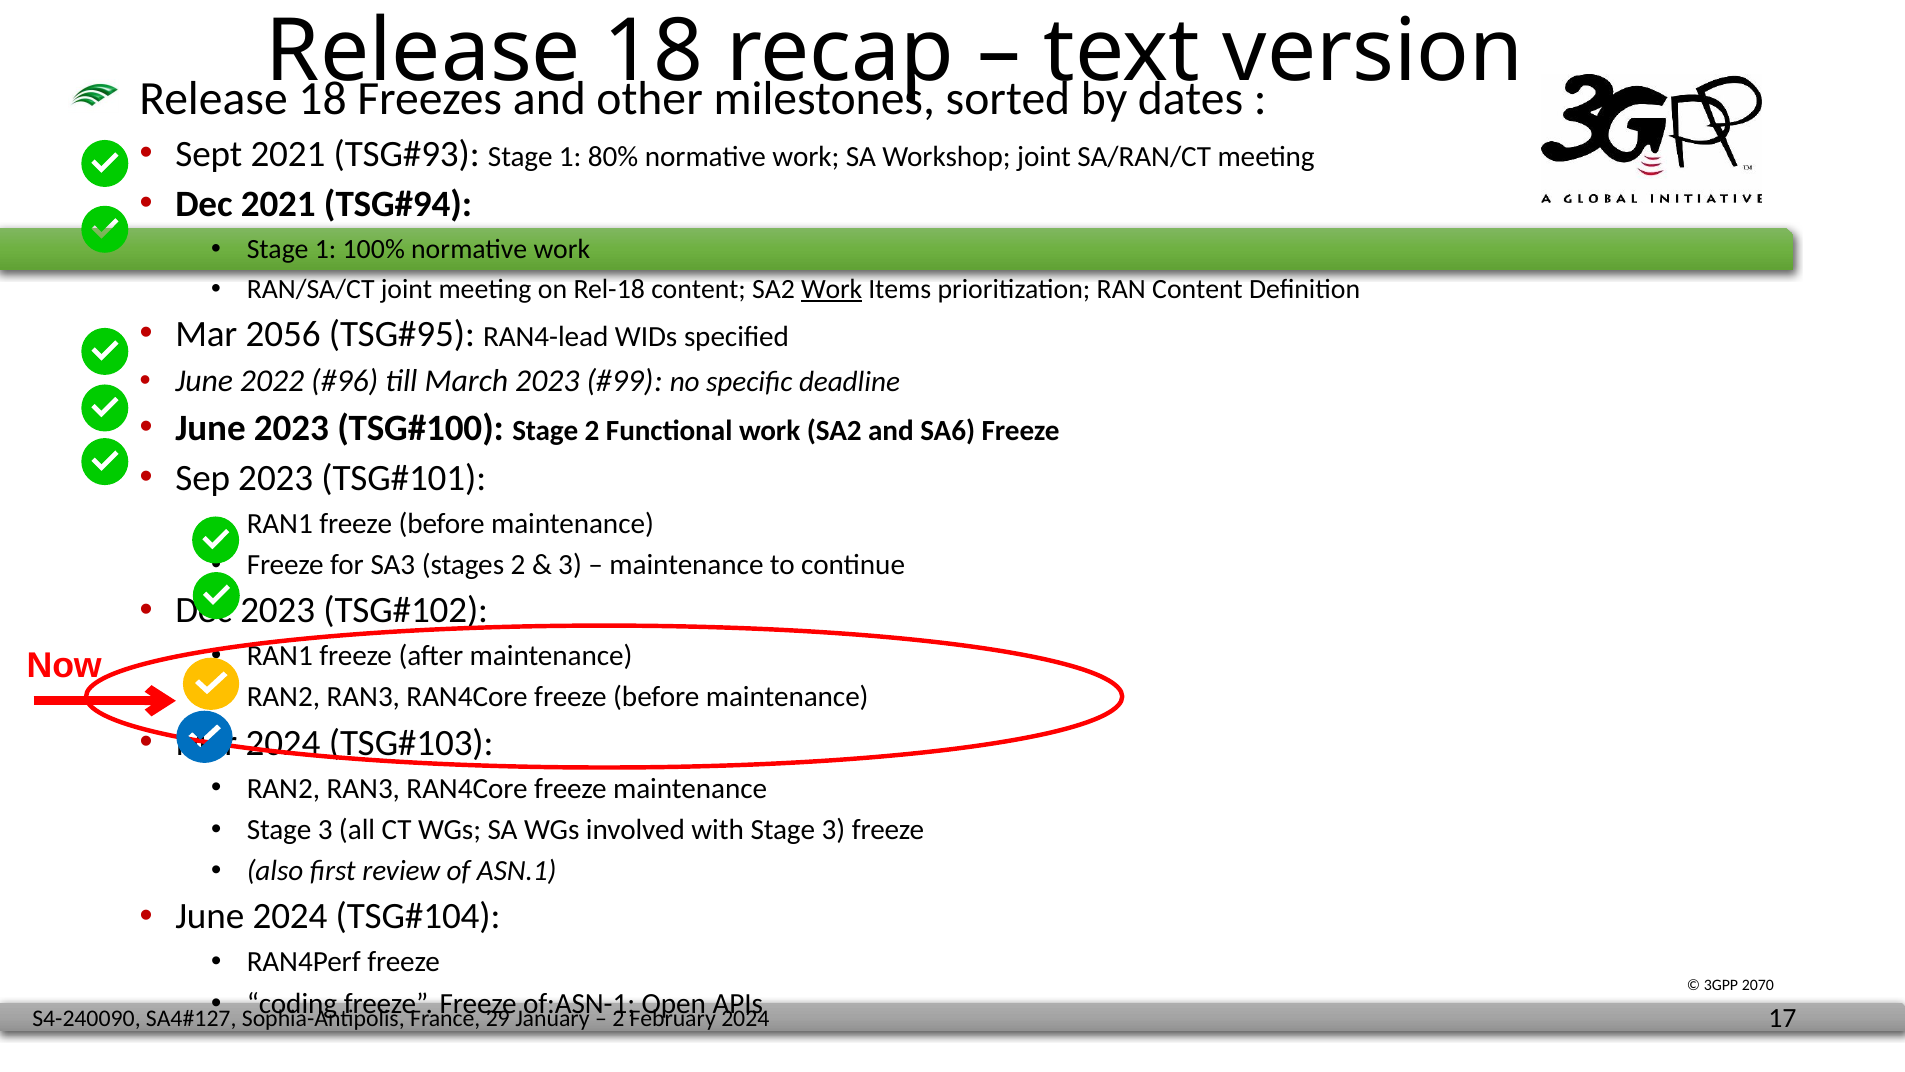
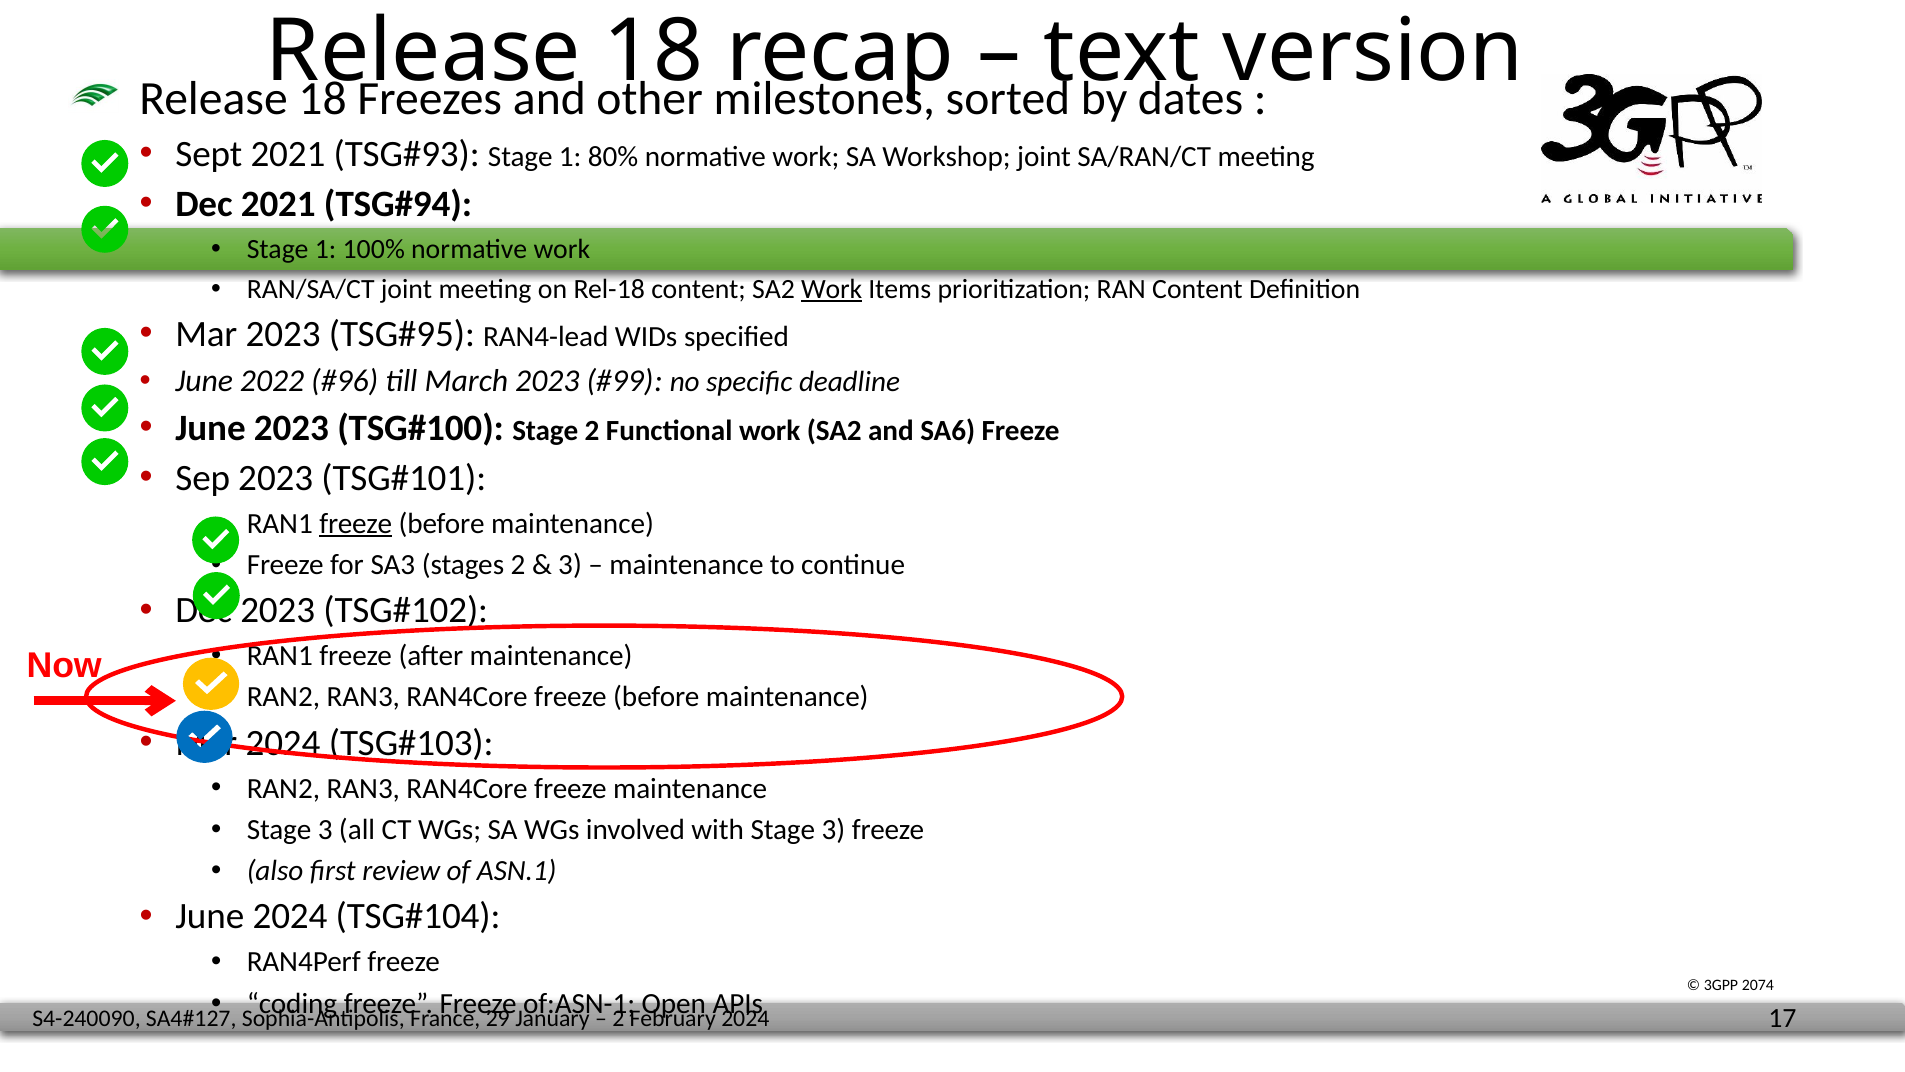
Mar 2056: 2056 -> 2023 (283, 334)
freeze underline: none -> present (356, 523)
2070: 2070 -> 2074 (1758, 984)
